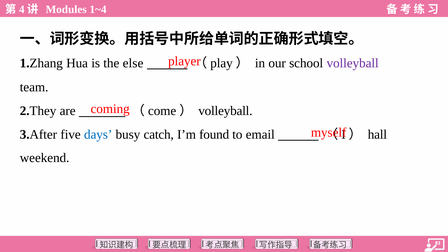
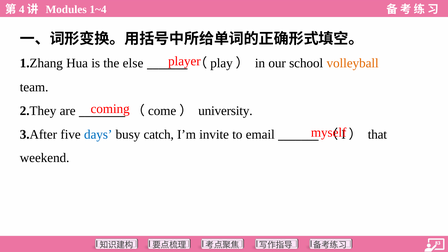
volleyball colour: purple -> orange (353, 63)
volleyball: volleyball -> university (225, 111)
found: found -> invite (214, 135)
hall: hall -> that (377, 135)
